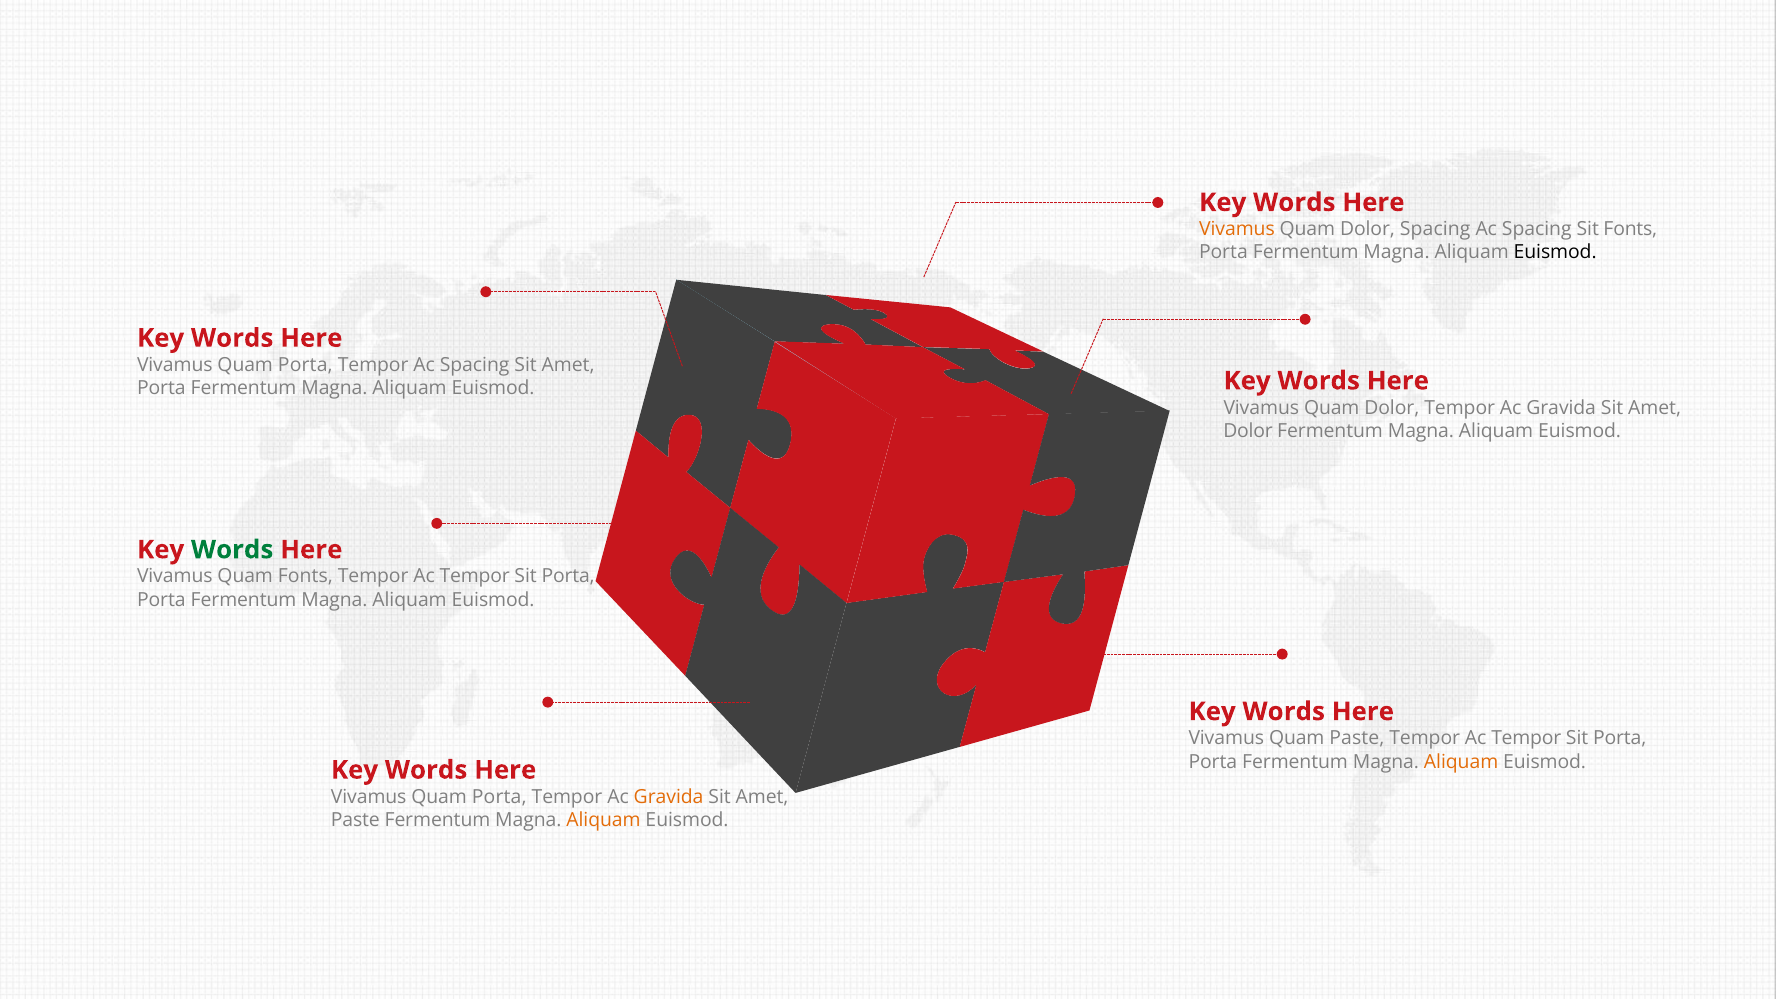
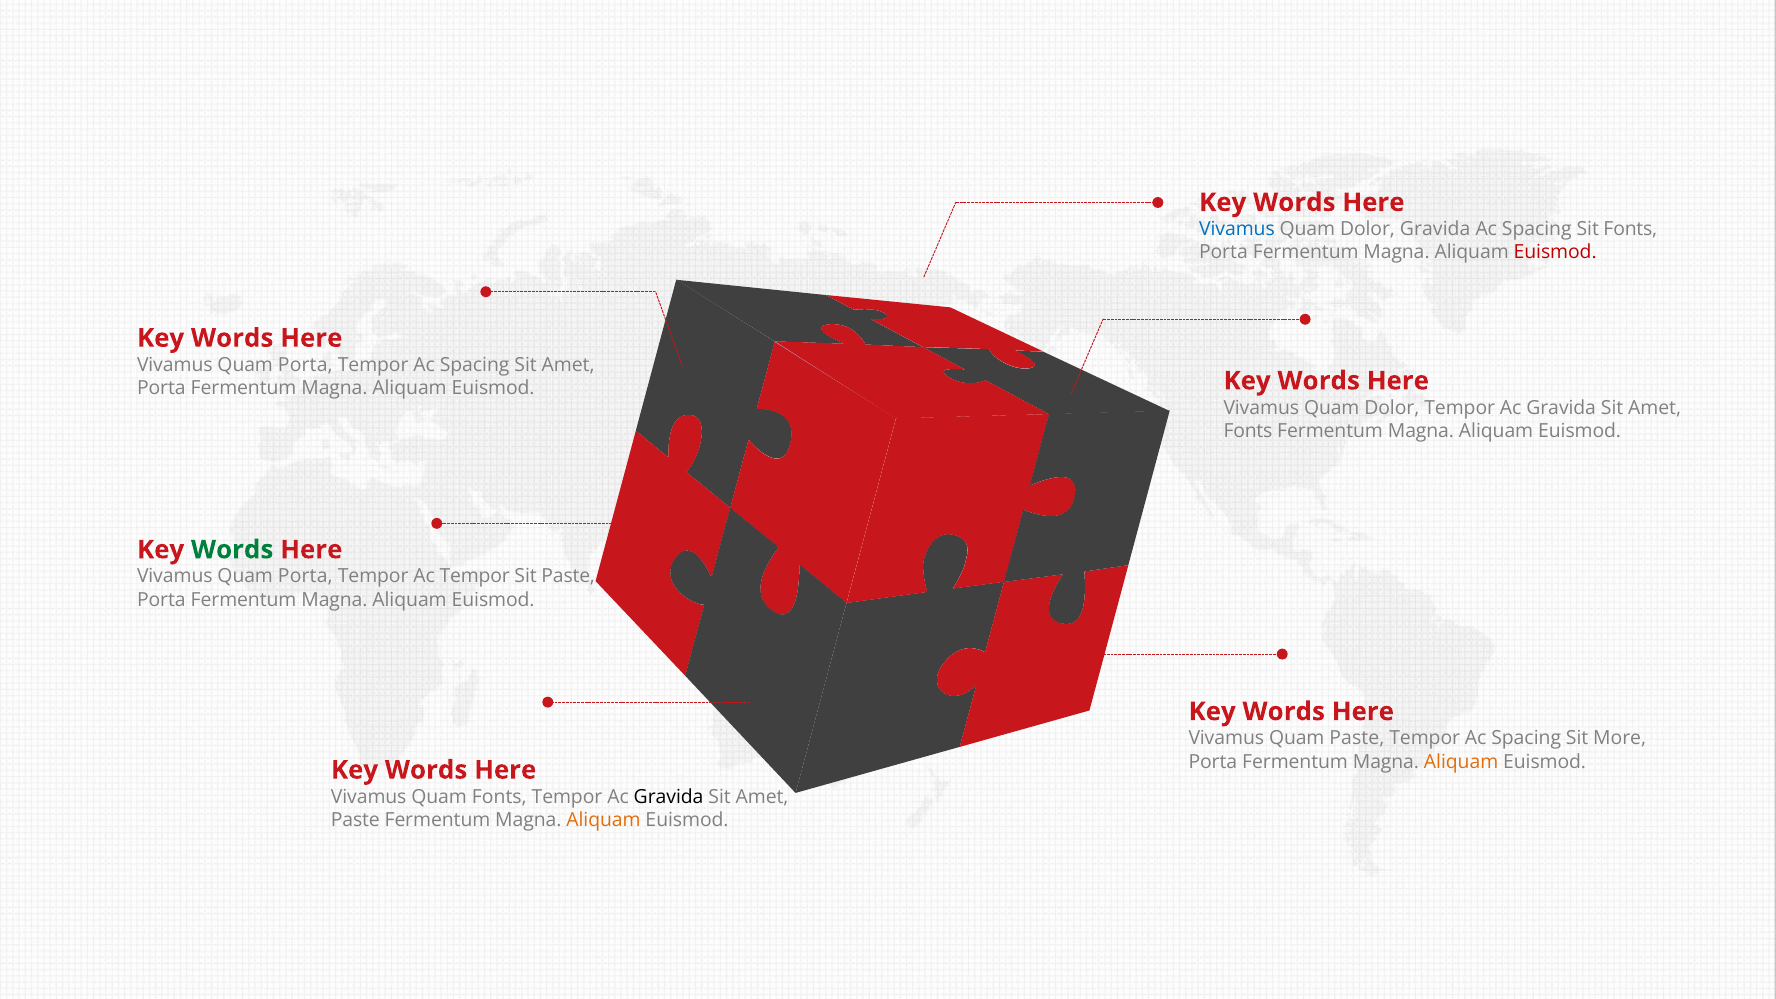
Vivamus colour: orange -> blue (1237, 229)
Dolor Spacing: Spacing -> Gravida (1435, 229)
Euismod colour: black -> red (1555, 252)
Dolor: Dolor -> Fonts (1248, 431)
Fonts: Fonts -> Porta (305, 576)
Porta: Porta -> Paste (568, 576)
Tempor: Tempor -> Spacing (1526, 738)
Porta: Porta -> More (1620, 738)
Porta: Porta -> Fonts (499, 797)
Gravida colour: orange -> black (669, 797)
